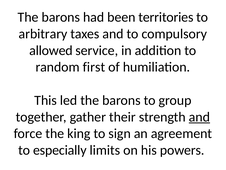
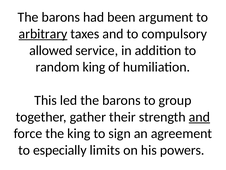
territories: territories -> argument (166, 17)
arbitrary underline: none -> present (43, 34)
random first: first -> king (94, 67)
